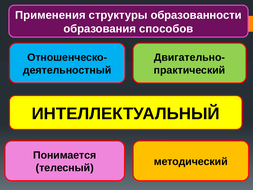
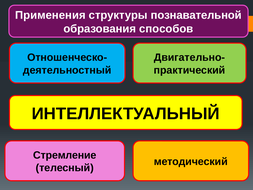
образованности: образованности -> познавательной (196, 15)
Понимается: Понимается -> Стремление (65, 155)
